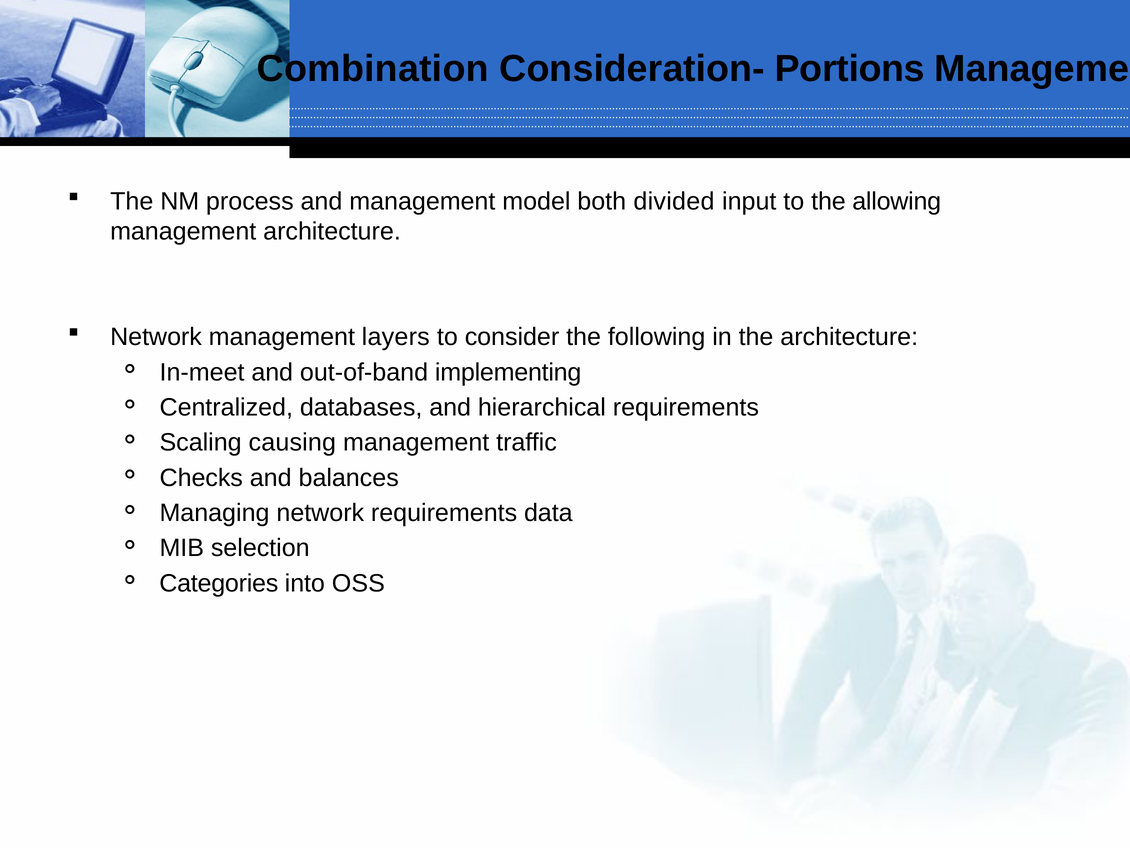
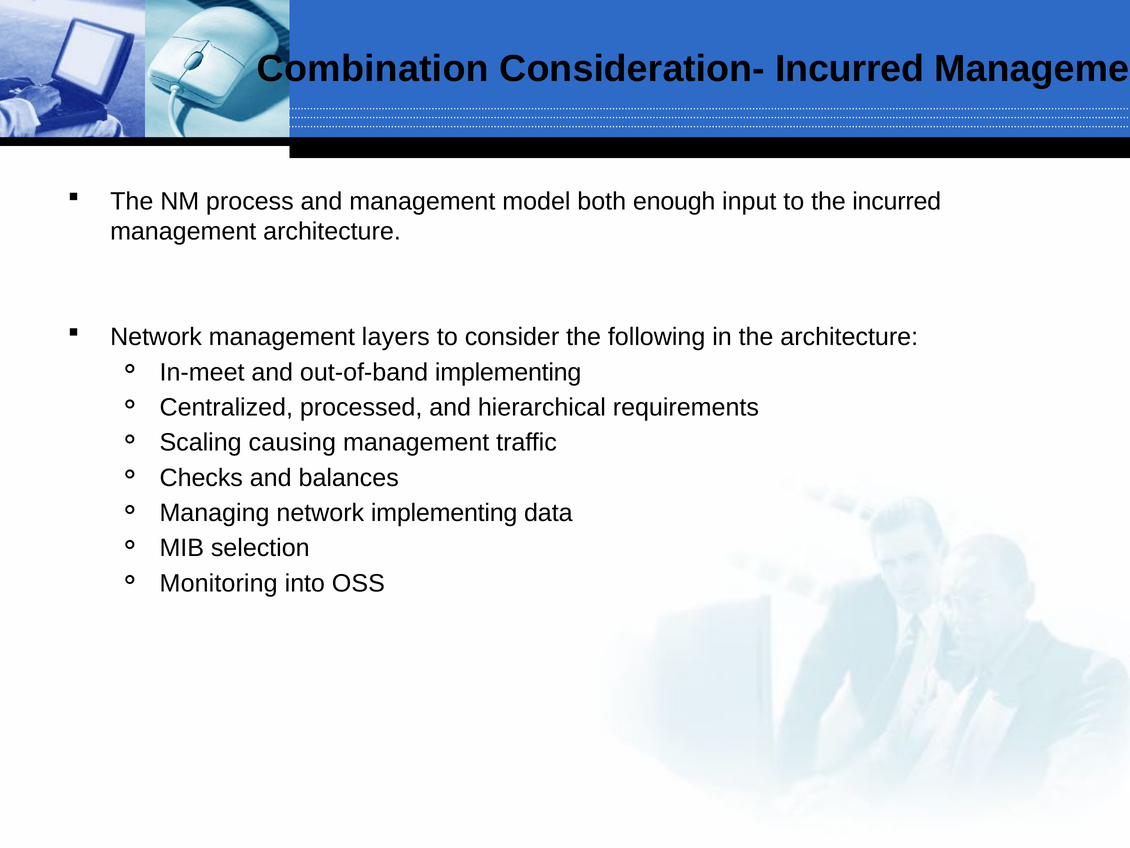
Consideration- Portions: Portions -> Incurred (850, 69)
divided: divided -> enough (674, 201)
the allowing: allowing -> incurred (897, 201)
databases: databases -> processed (361, 407)
network requirements: requirements -> implementing (444, 513)
Categories: Categories -> Monitoring (219, 583)
